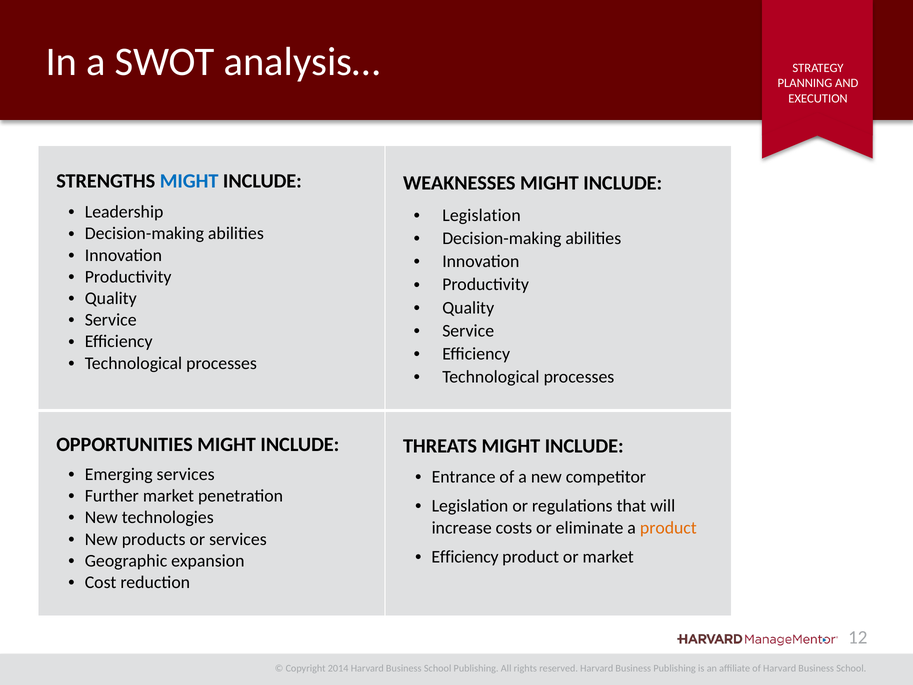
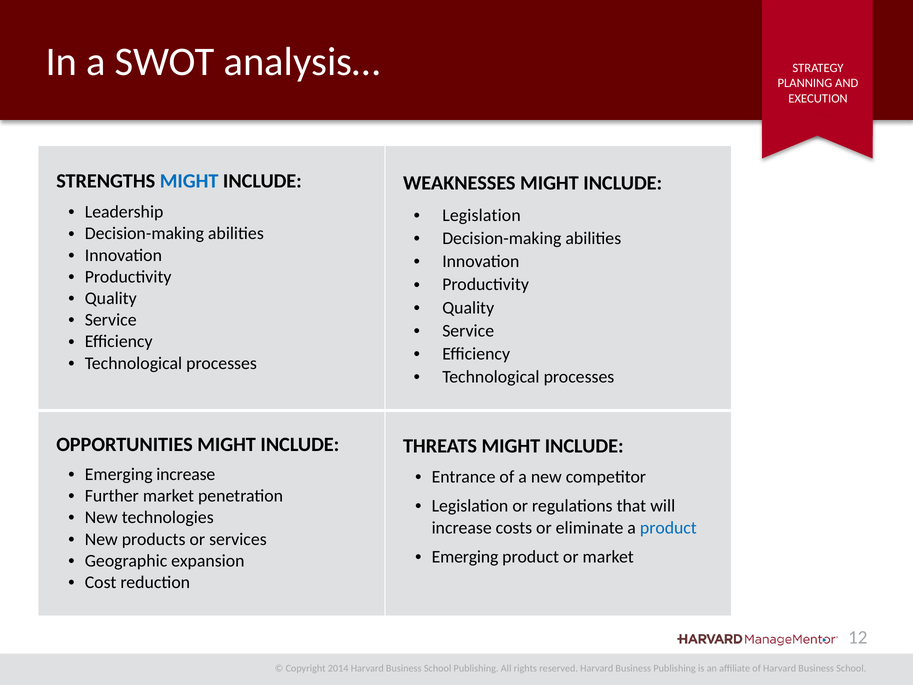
Emerging services: services -> increase (186, 474)
product colour: orange -> blue (668, 527)
Efficiency: Efficiency -> Emerging (465, 557)
